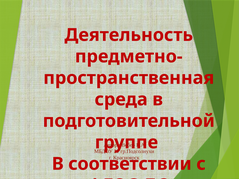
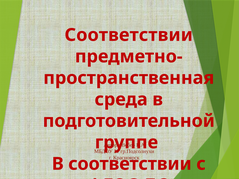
Деятельность: Деятельность -> Соответствии (129, 35)
